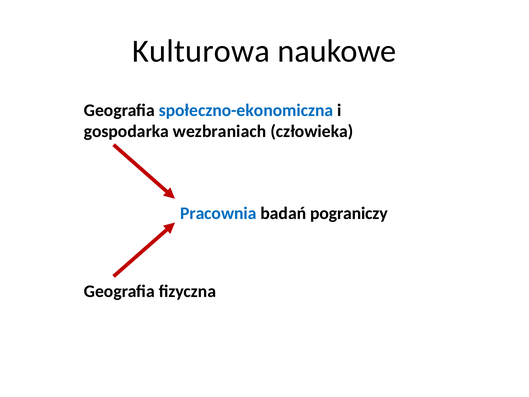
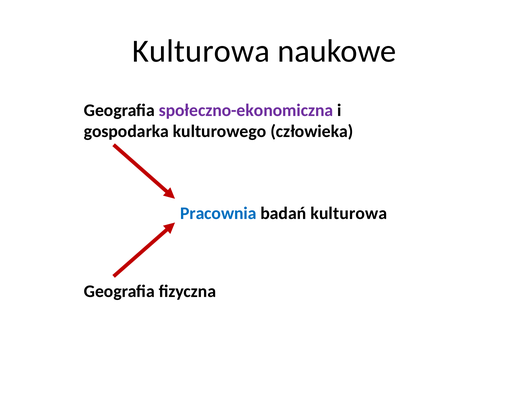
społeczno-ekonomiczna colour: blue -> purple (246, 110)
wezbraniach: wezbraniach -> kulturowego (220, 131)
badań pograniczy: pograniczy -> kulturowa (349, 213)
